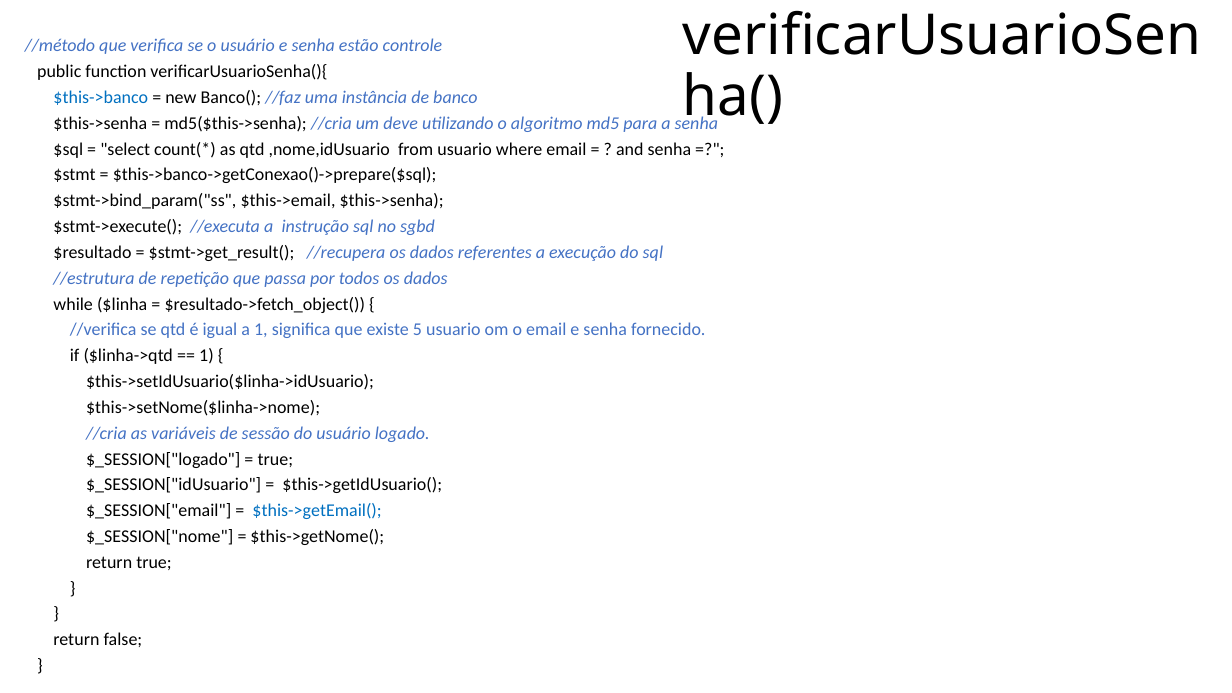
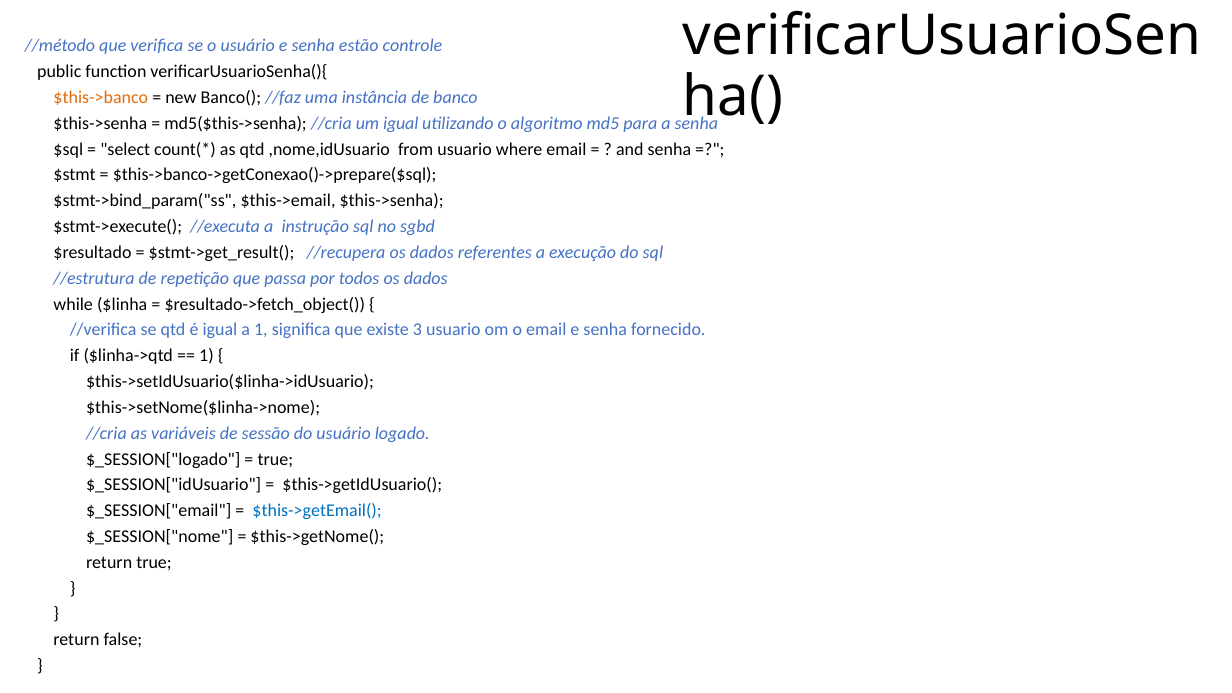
$this->banco colour: blue -> orange (101, 97)
um deve: deve -> igual (401, 123)
5: 5 -> 3 (417, 330)
